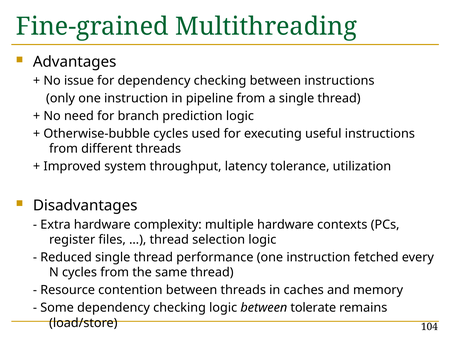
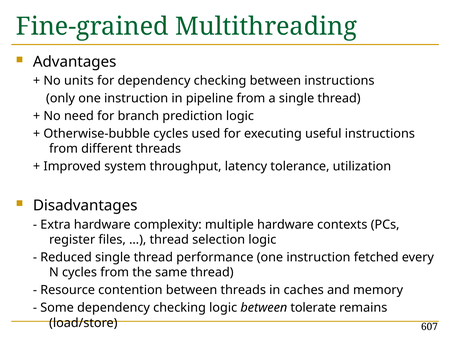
issue: issue -> units (79, 81)
104: 104 -> 607 (429, 327)
